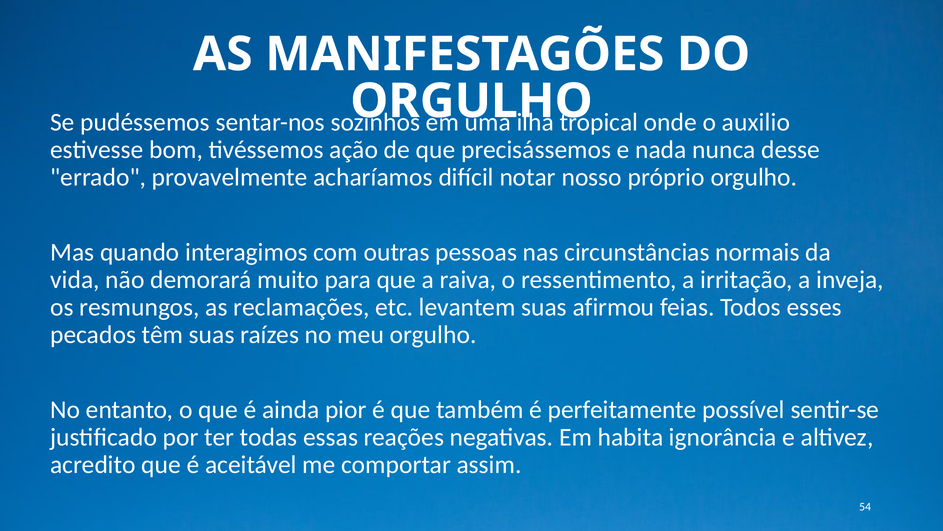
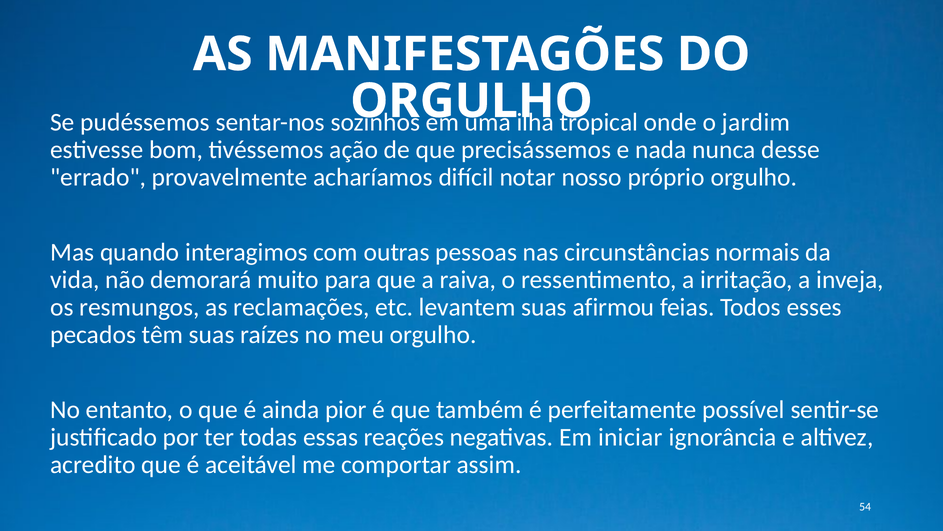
auxilio: auxilio -> jardim (756, 122)
habita: habita -> iniciar (630, 437)
